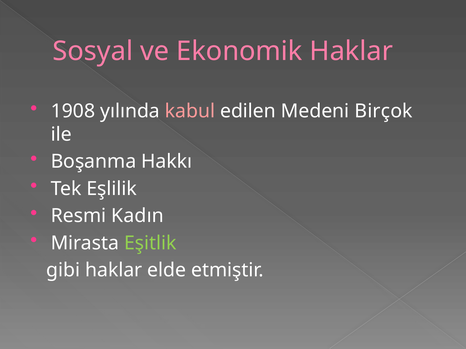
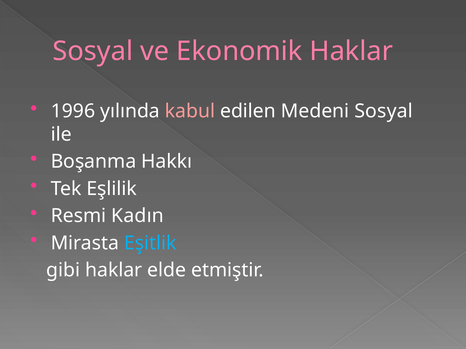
1908: 1908 -> 1996 (73, 111)
Medeni Birçok: Birçok -> Sosyal (384, 111)
Eşitlik colour: light green -> light blue (150, 243)
